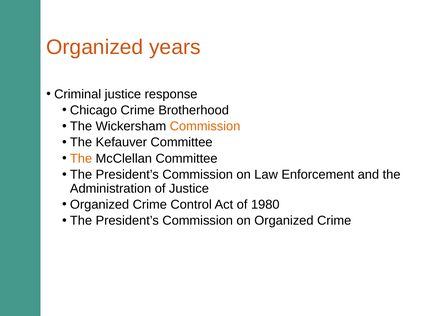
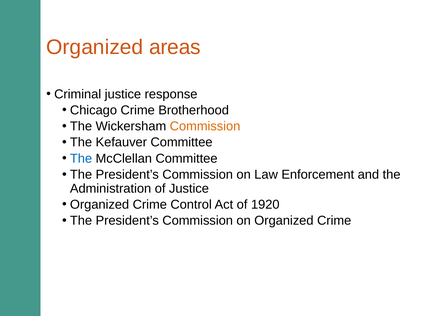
years: years -> areas (175, 47)
The colour: orange -> blue (81, 158)
1980: 1980 -> 1920 (265, 204)
